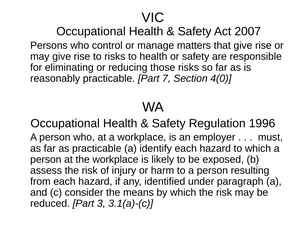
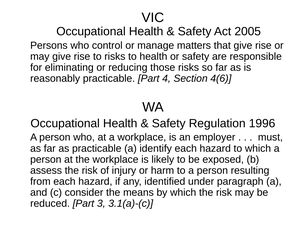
2007: 2007 -> 2005 (248, 31)
7: 7 -> 4 (167, 78)
4(0: 4(0 -> 4(6 (221, 78)
